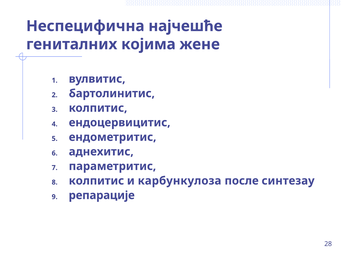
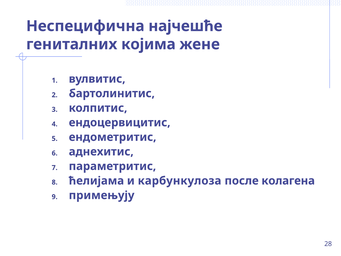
колпитис: колпитис -> ћелијама (96, 181)
синтезау: синтезау -> колагена (288, 181)
репарације: репарације -> примењују (102, 195)
